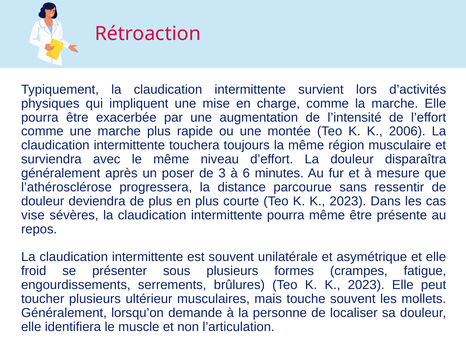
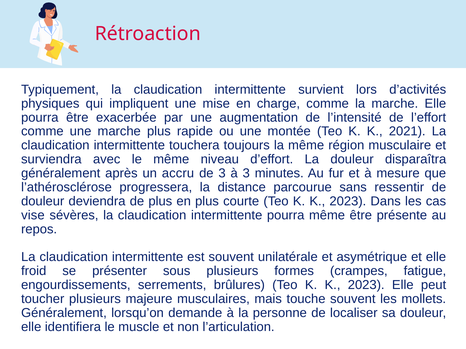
2006: 2006 -> 2021 (407, 132)
poser: poser -> accru (178, 174)
à 6: 6 -> 3 (246, 174)
ultérieur: ultérieur -> majeure (149, 299)
